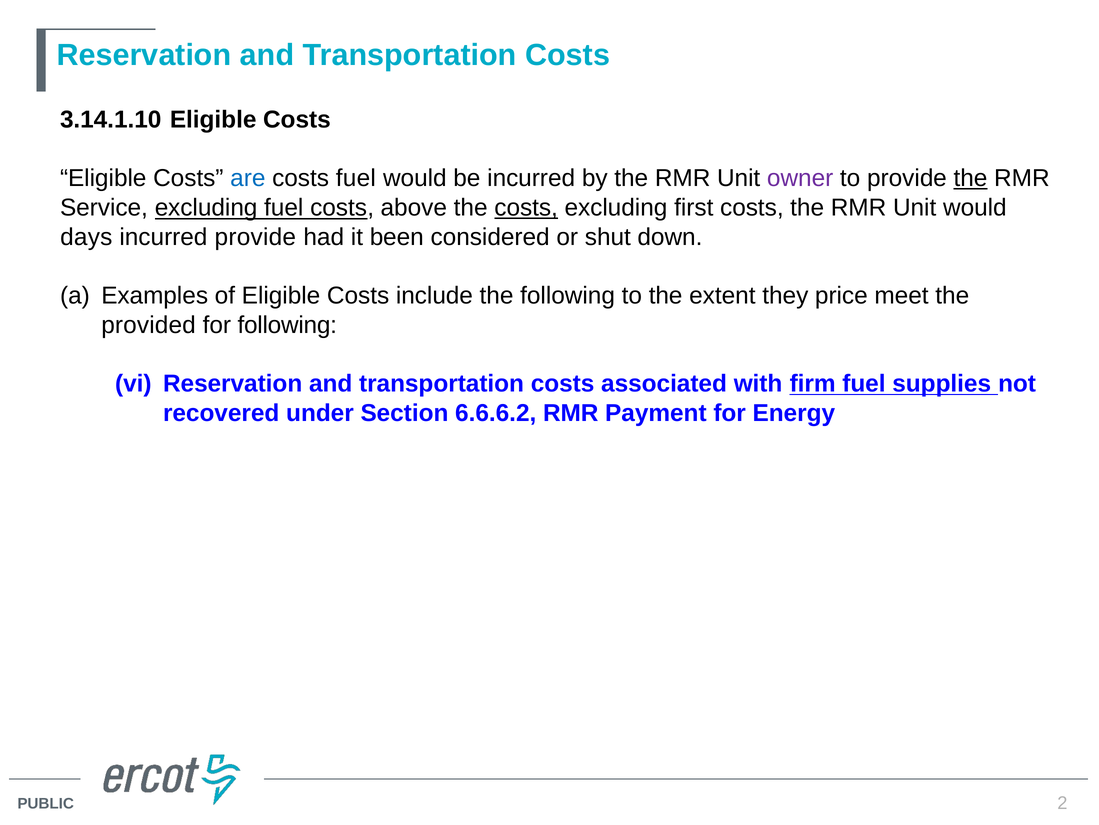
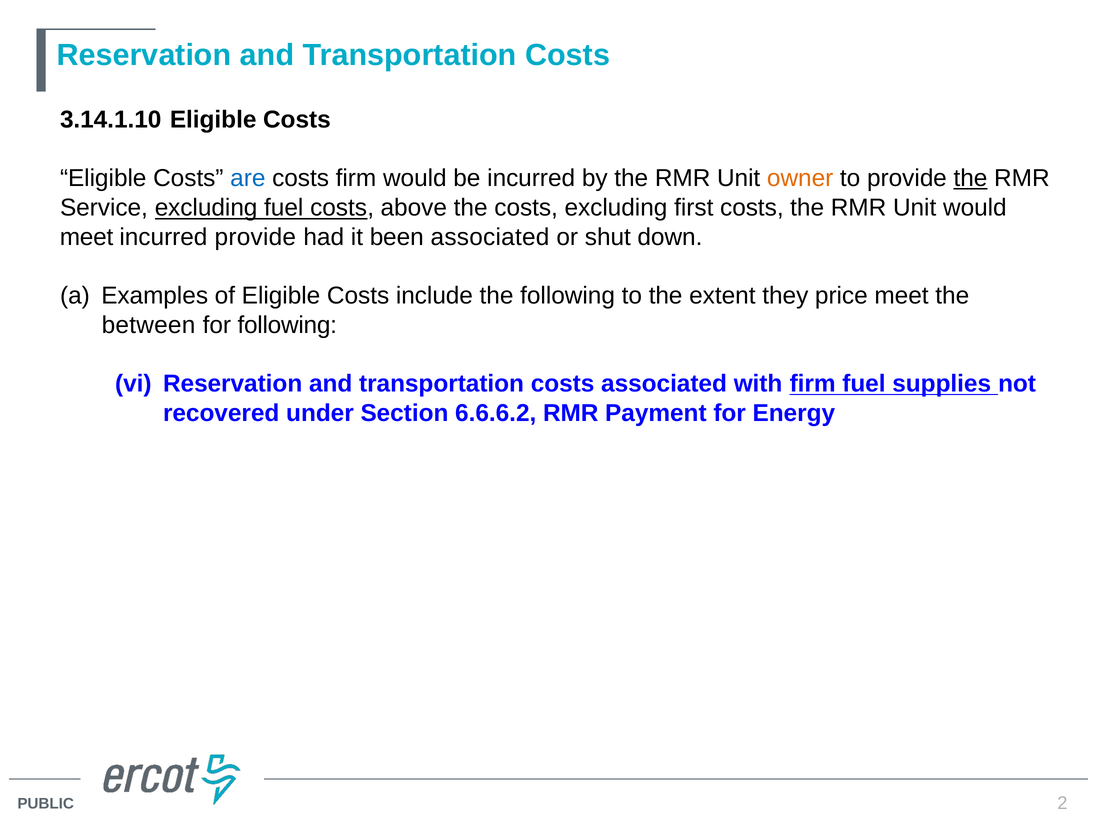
costs fuel: fuel -> firm (356, 178)
owner colour: purple -> orange (800, 178)
costs underline: present -> none (526, 208)
days: days -> meet (87, 237)
been considered: considered -> associated (490, 237)
provided: provided -> between (148, 325)
